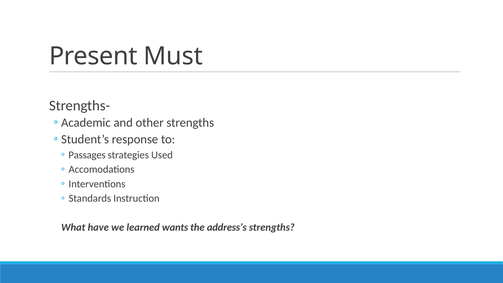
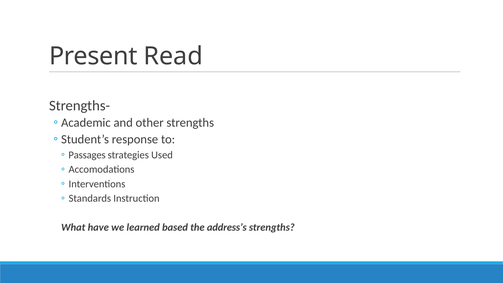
Must: Must -> Read (173, 56)
wants: wants -> based (175, 227)
